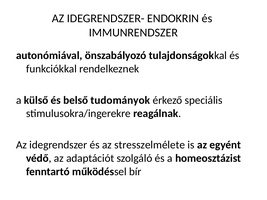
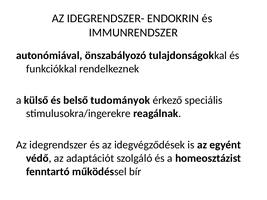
stresszelmélete: stresszelmélete -> idegvégződések (150, 145)
